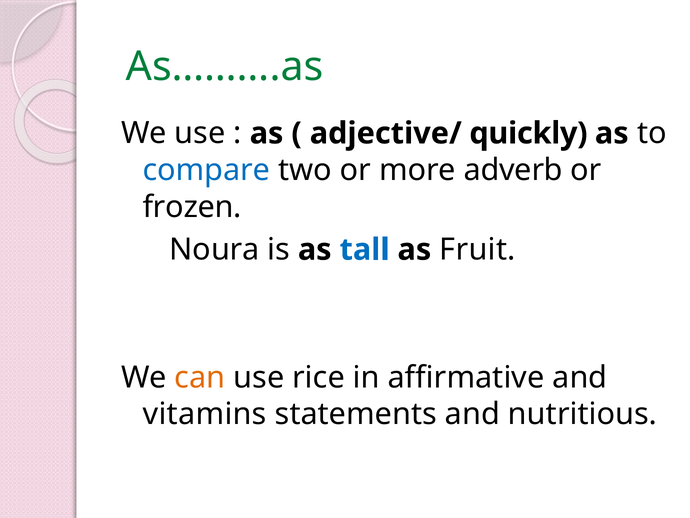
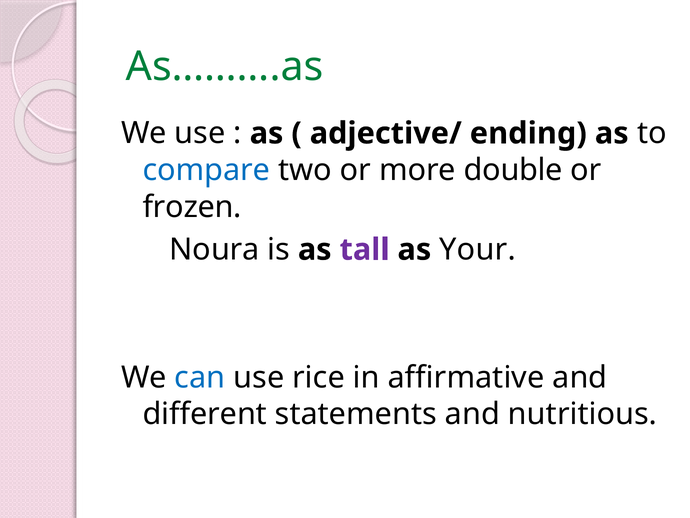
quickly: quickly -> ending (528, 133)
adverb: adverb -> double (513, 170)
tall colour: blue -> purple (365, 249)
Fruit: Fruit -> Your (478, 249)
can colour: orange -> blue (200, 377)
vitamins: vitamins -> different (205, 414)
